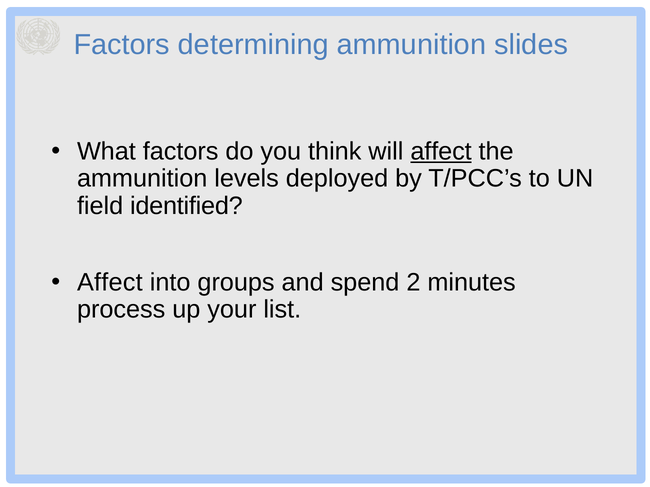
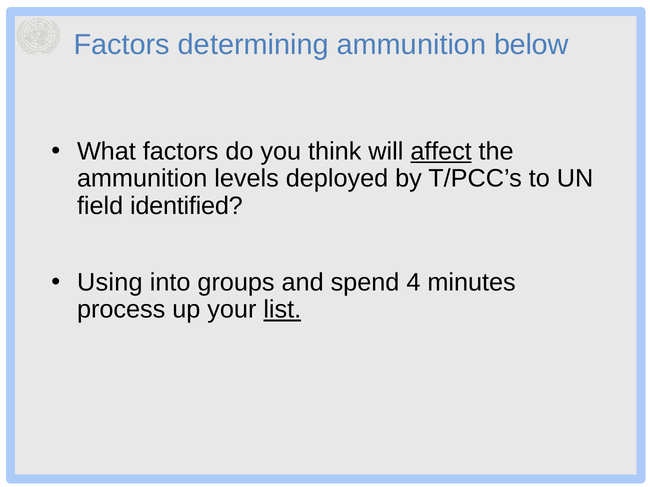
slides: slides -> below (531, 45)
Affect: Affect -> Using (110, 283)
2: 2 -> 4 (413, 283)
list underline: none -> present (282, 310)
